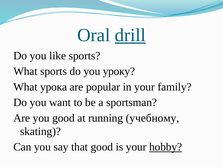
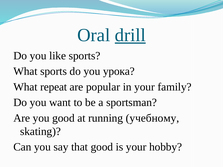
уроку: уроку -> урока (119, 71)
урока: урока -> repeat (54, 87)
hobby underline: present -> none (166, 147)
